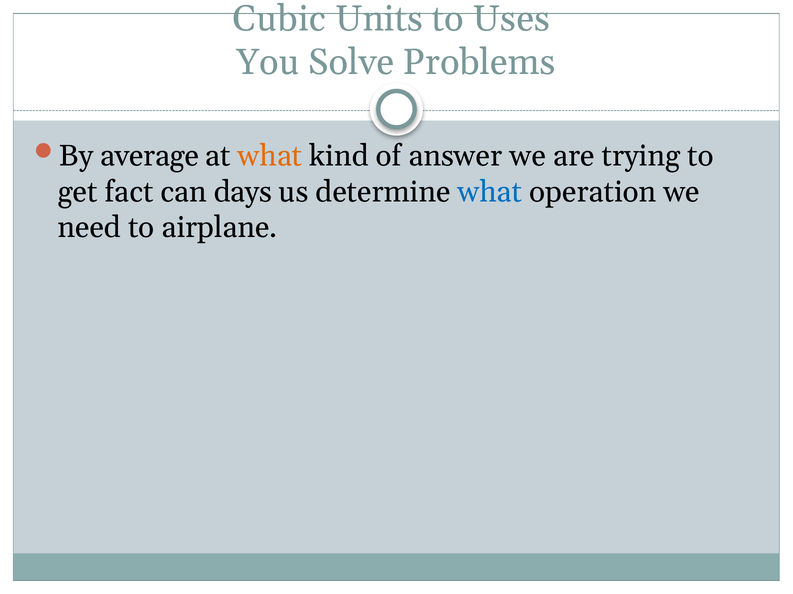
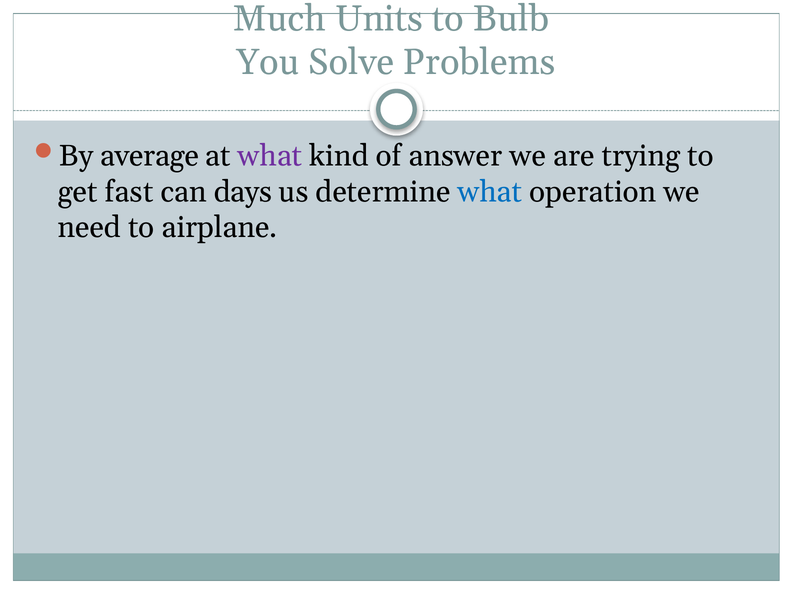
Cubic: Cubic -> Much (279, 19)
Uses: Uses -> Bulb (511, 19)
what colour: orange -> purple (270, 156)
fact: fact -> fast (129, 192)
